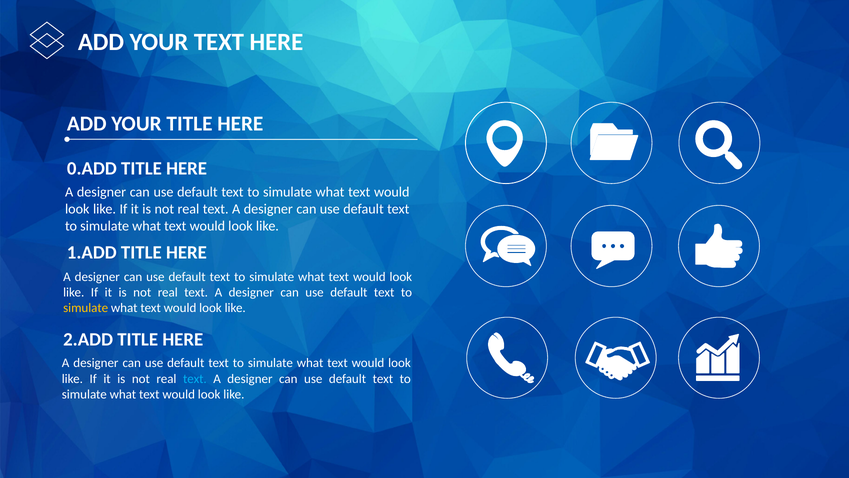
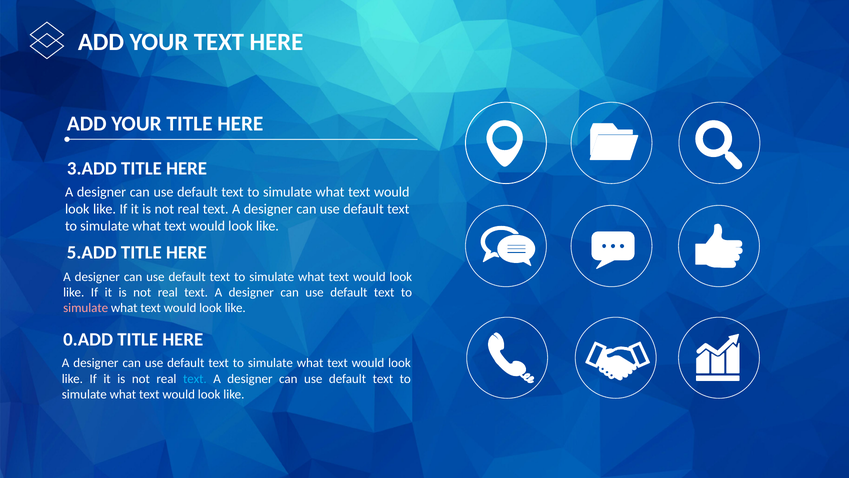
0.ADD: 0.ADD -> 3.ADD (92, 168)
1.ADD: 1.ADD -> 5.ADD (92, 252)
simulate colour: yellow -> pink (86, 308)
2.ADD: 2.ADD -> 0.ADD (88, 339)
